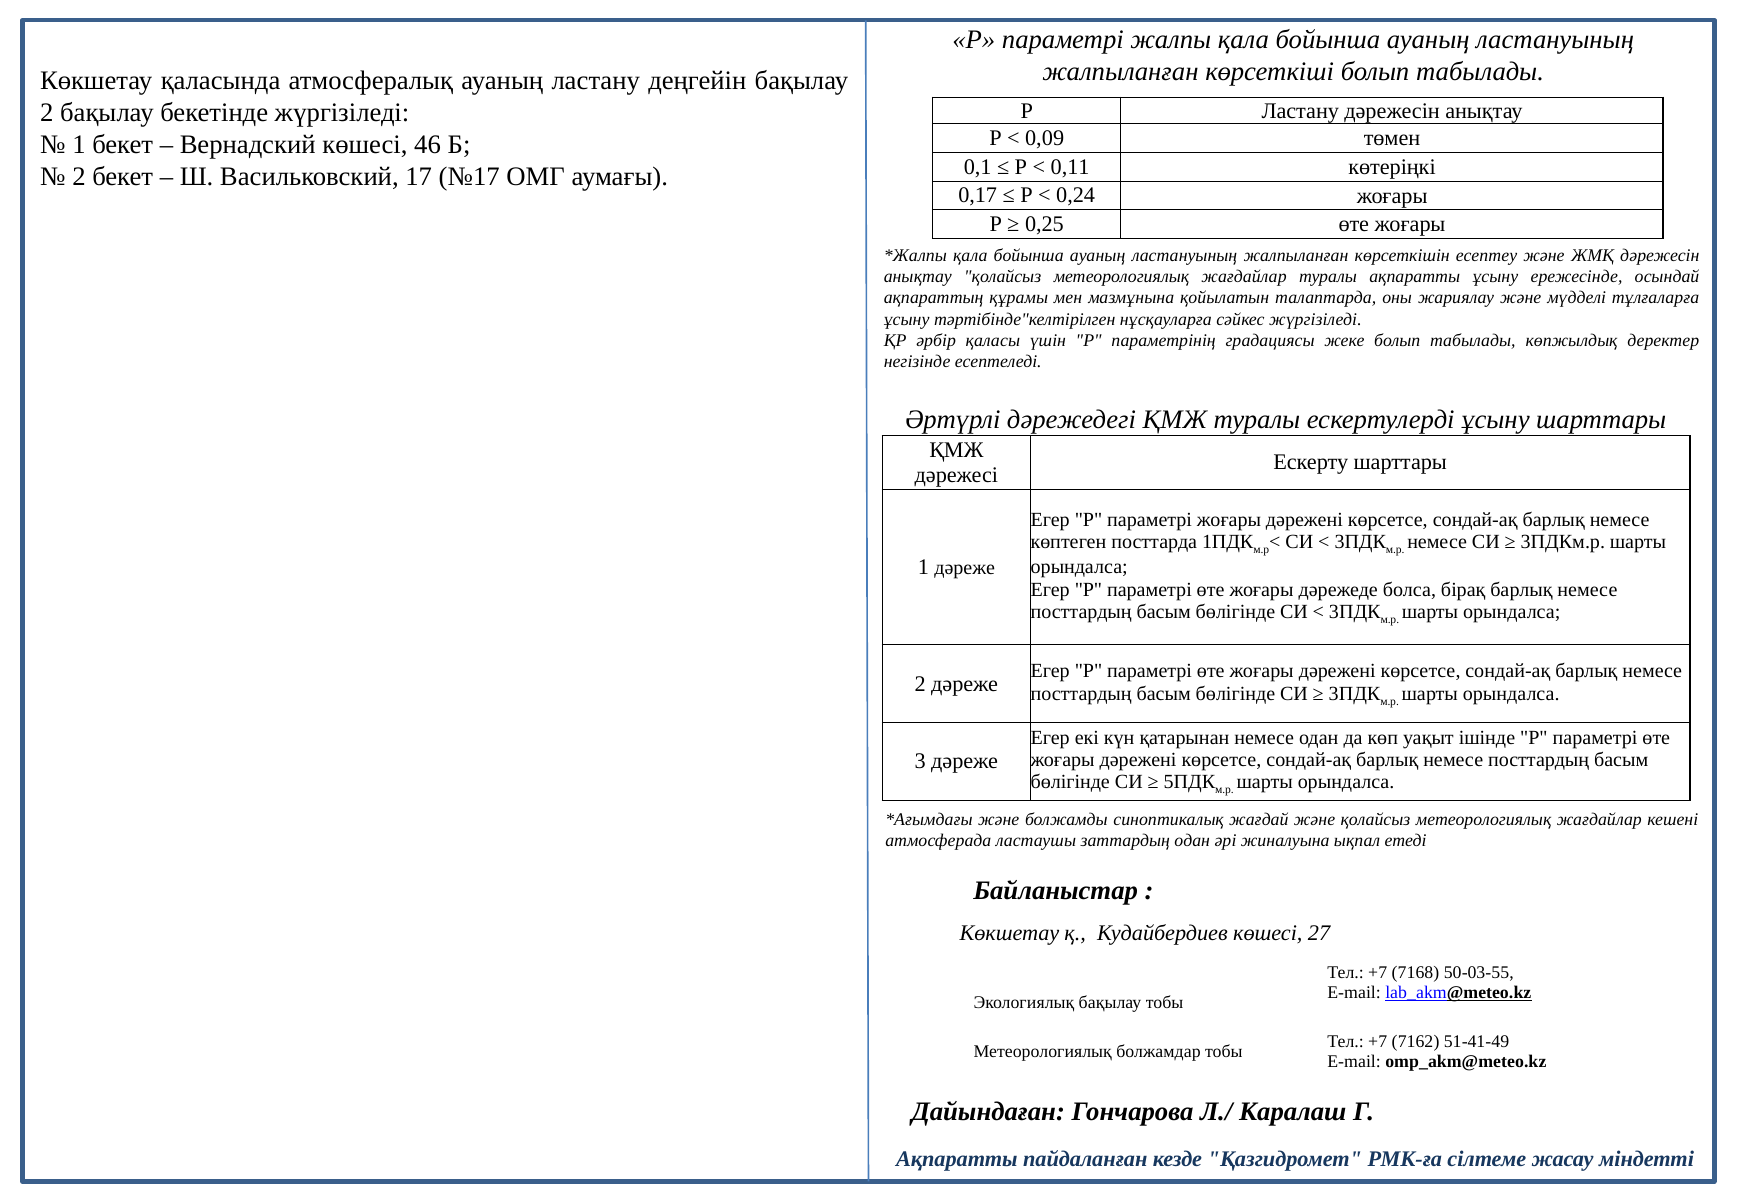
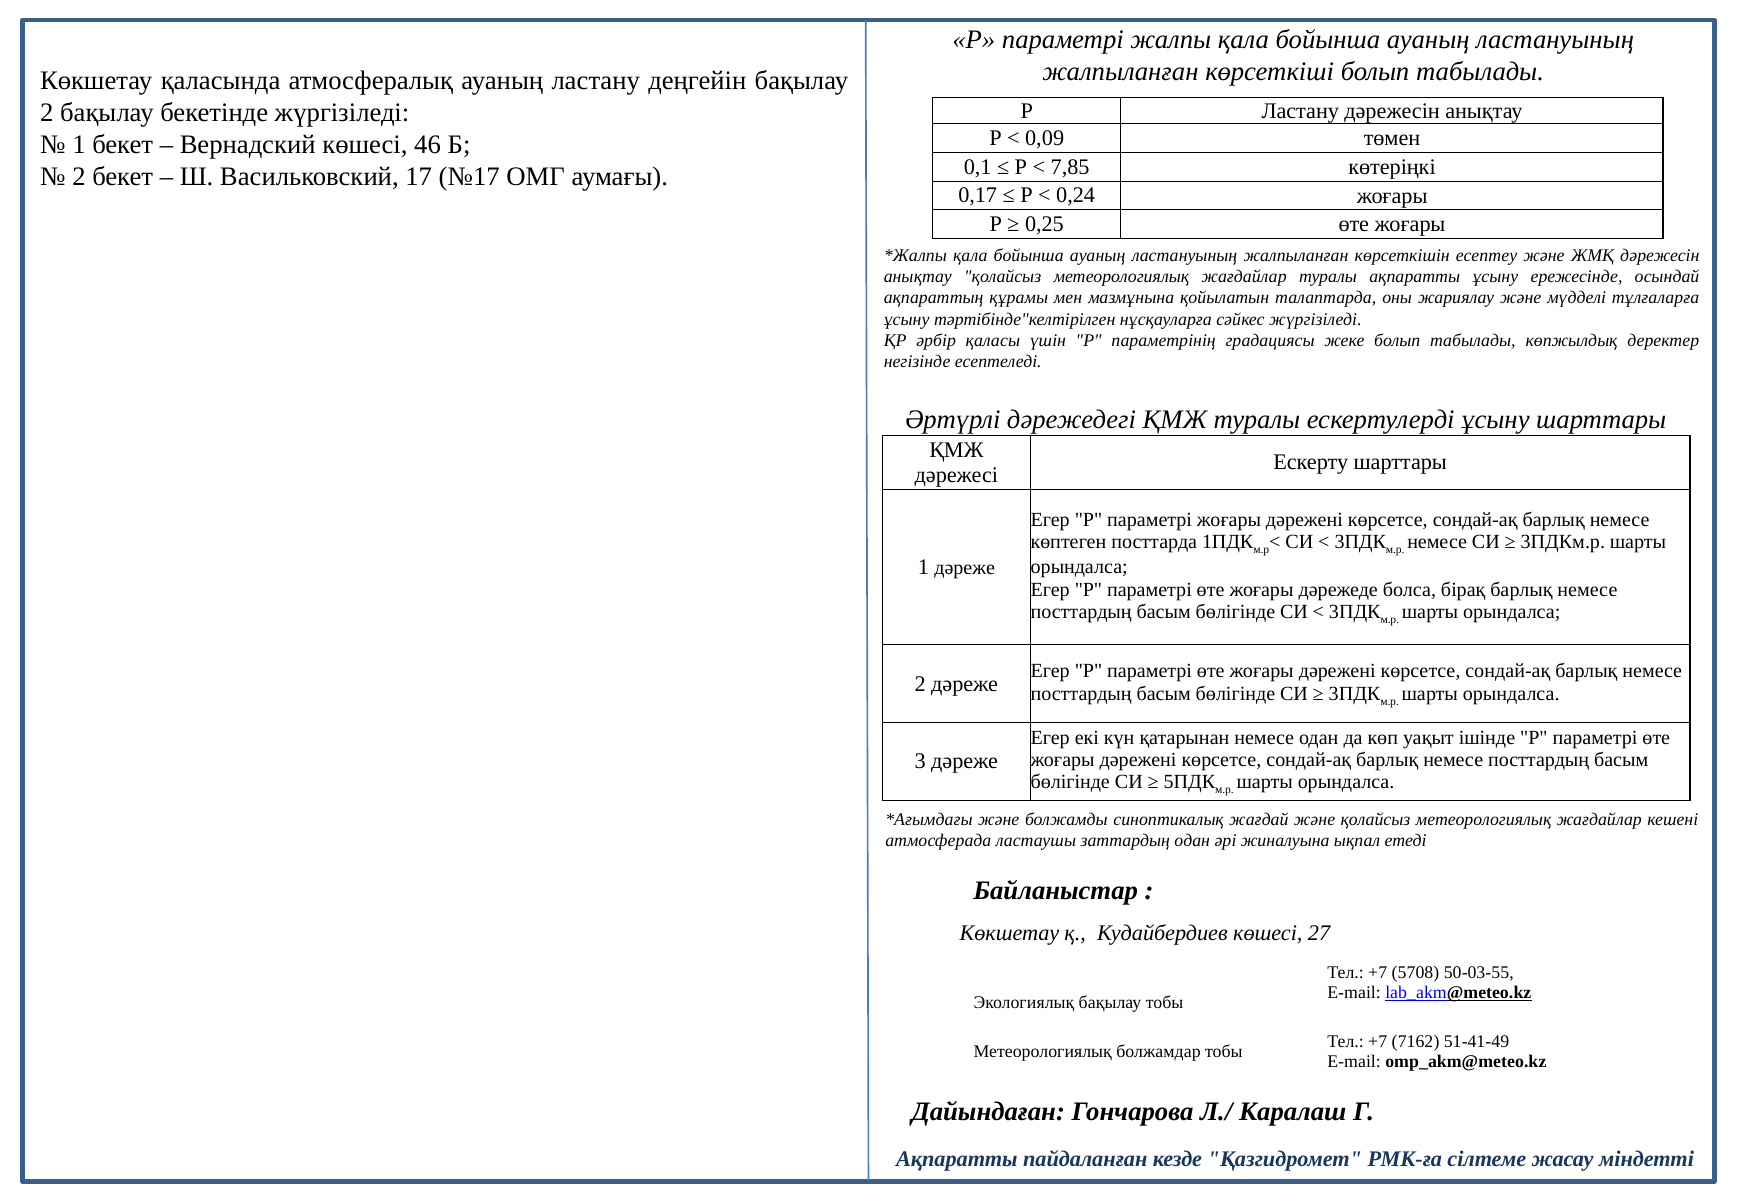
0,11: 0,11 -> 7,85 (1070, 167)
7168: 7168 -> 5708 (1415, 973)
